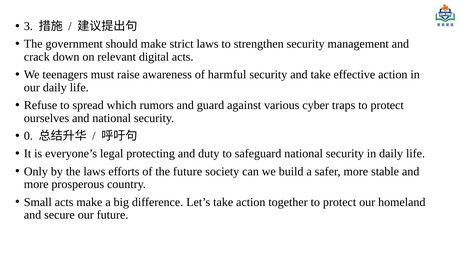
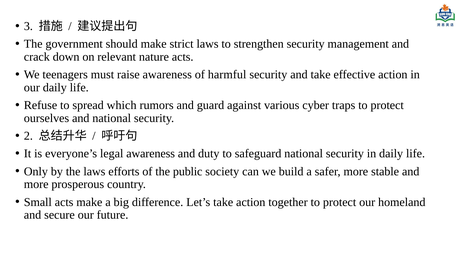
digital: digital -> nature (154, 57)
0: 0 -> 2 (28, 136)
legal protecting: protecting -> awareness (151, 154)
the future: future -> public (188, 172)
